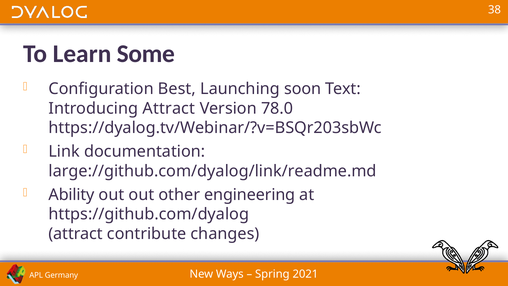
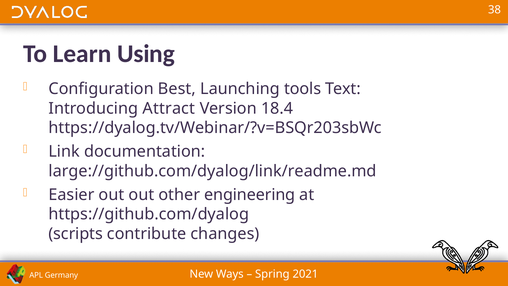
Some: Some -> Using (146, 54)
soon: soon -> tools (303, 89)
78.0: 78.0 -> 18.4 (277, 108)
Ability: Ability -> Easier (71, 195)
attract: attract -> scripts (76, 233)
